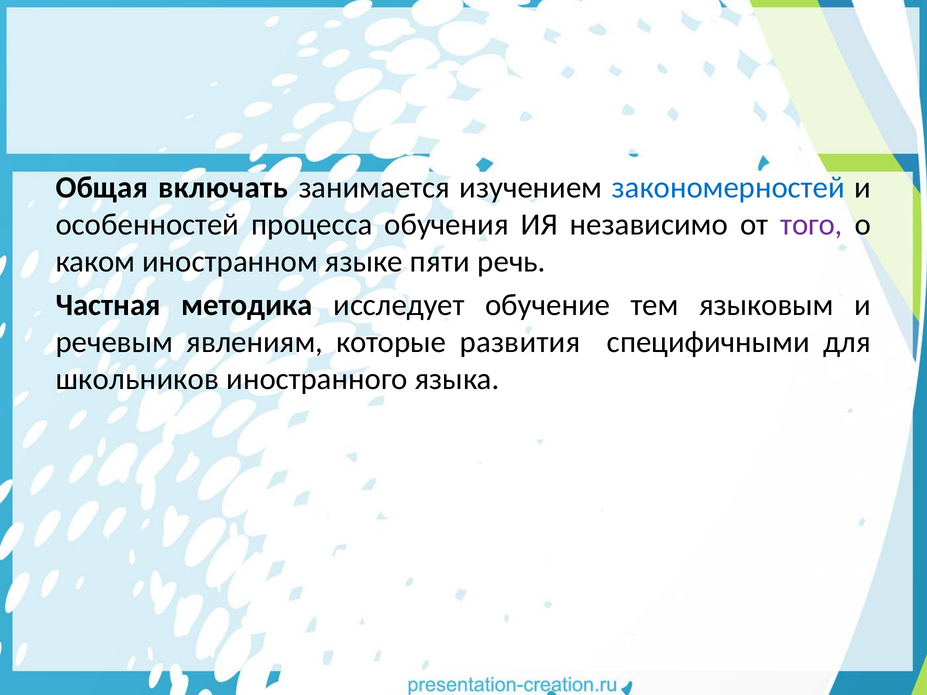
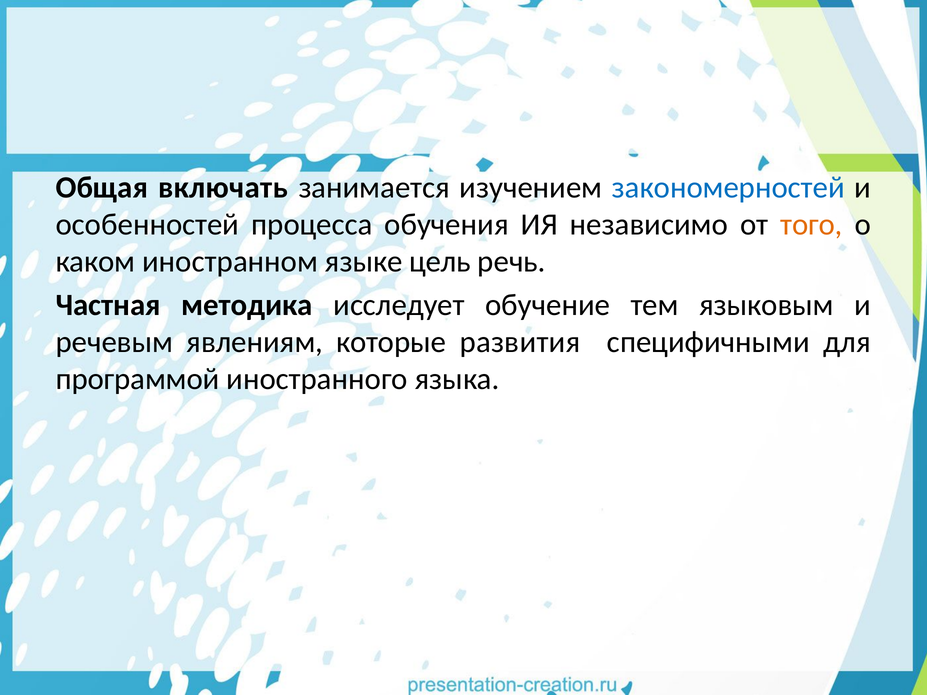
того colour: purple -> orange (811, 225)
пяти: пяти -> цель (440, 262)
школьников: школьников -> программой (138, 379)
